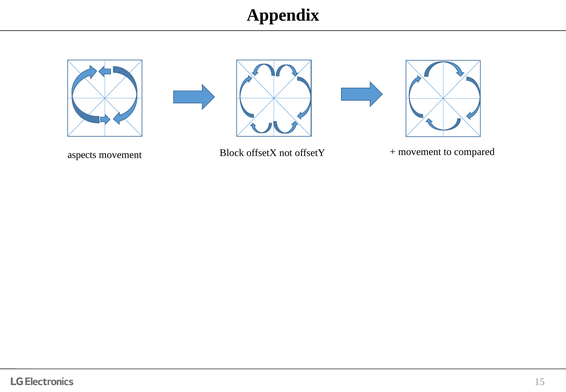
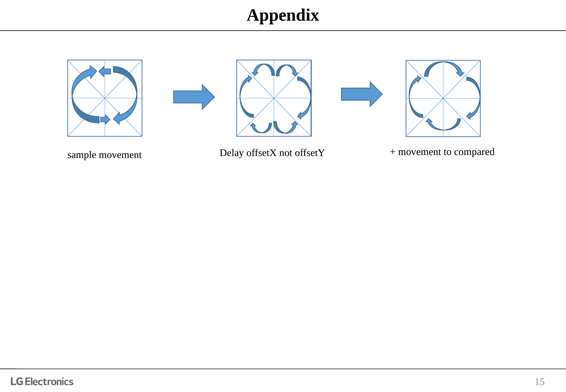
aspects: aspects -> sample (82, 155)
Block: Block -> Delay (232, 153)
